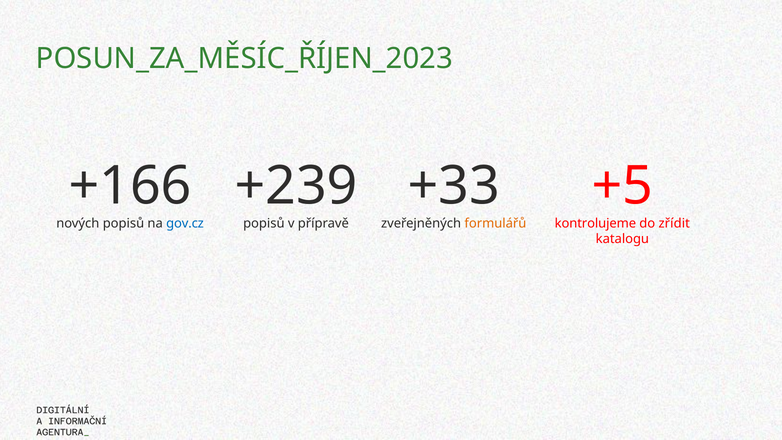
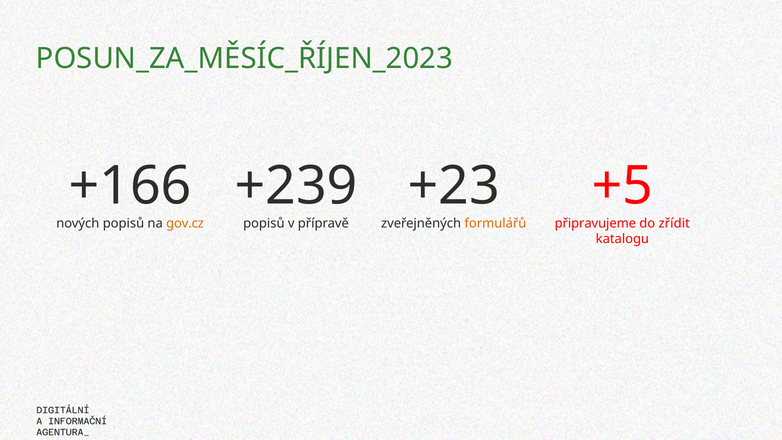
+33: +33 -> +23 (454, 186)
gov.cz colour: blue -> orange (185, 223)
kontrolujeme: kontrolujeme -> připravujeme (595, 223)
